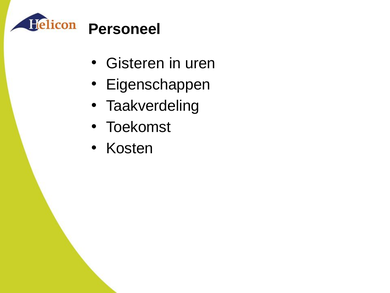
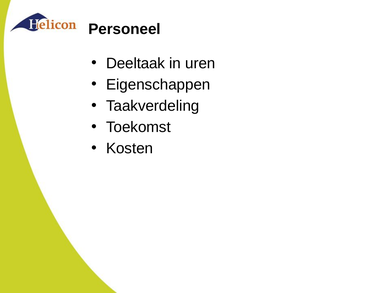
Gisteren: Gisteren -> Deeltaak (136, 63)
